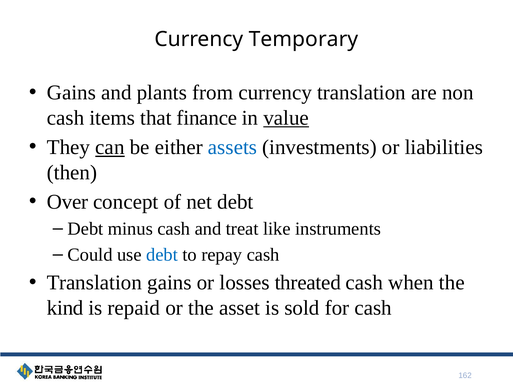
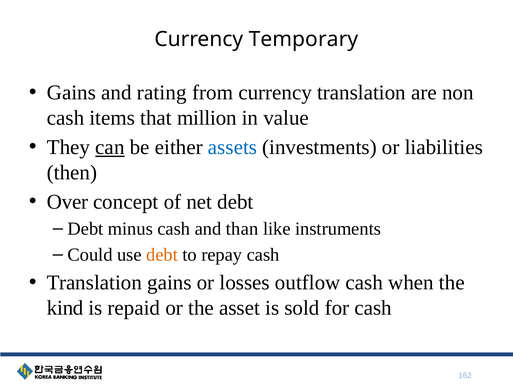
plants: plants -> rating (162, 93)
finance: finance -> million (207, 118)
value underline: present -> none (286, 118)
treat: treat -> than (242, 229)
debt colour: blue -> orange (162, 255)
threated: threated -> outflow (308, 283)
